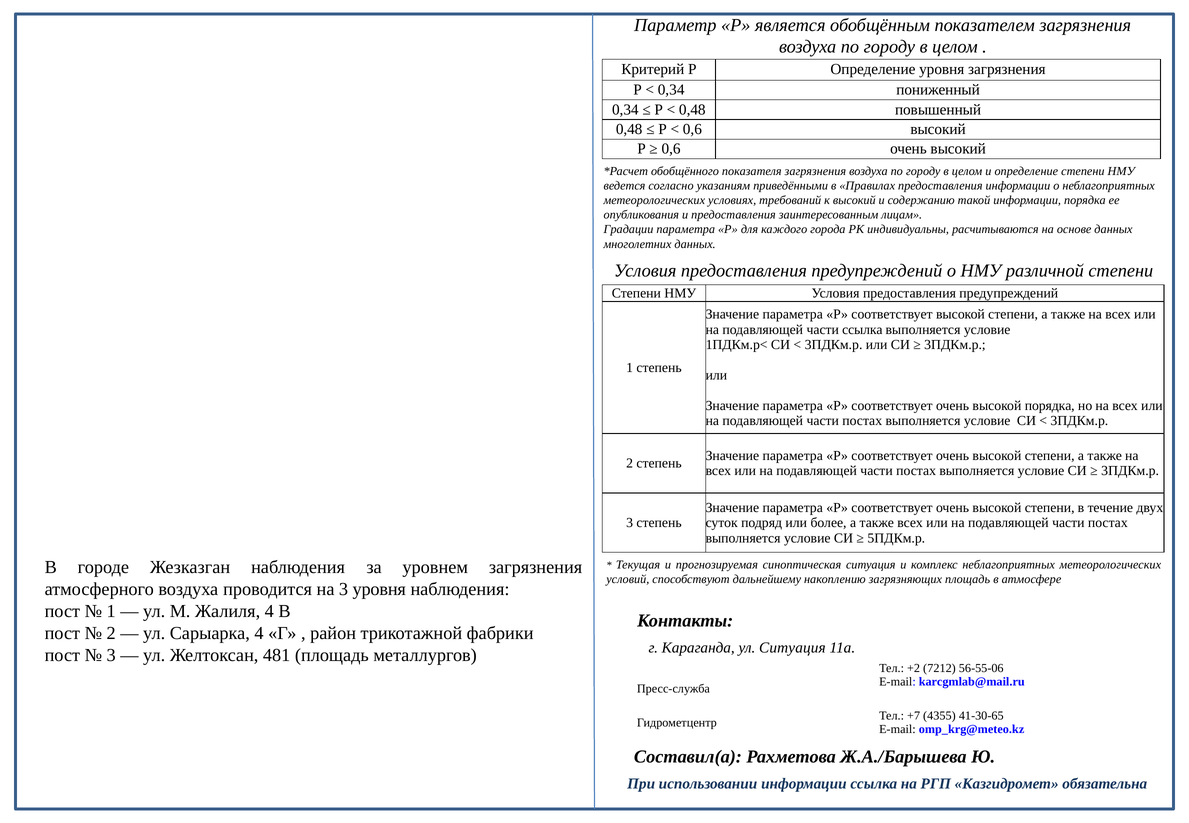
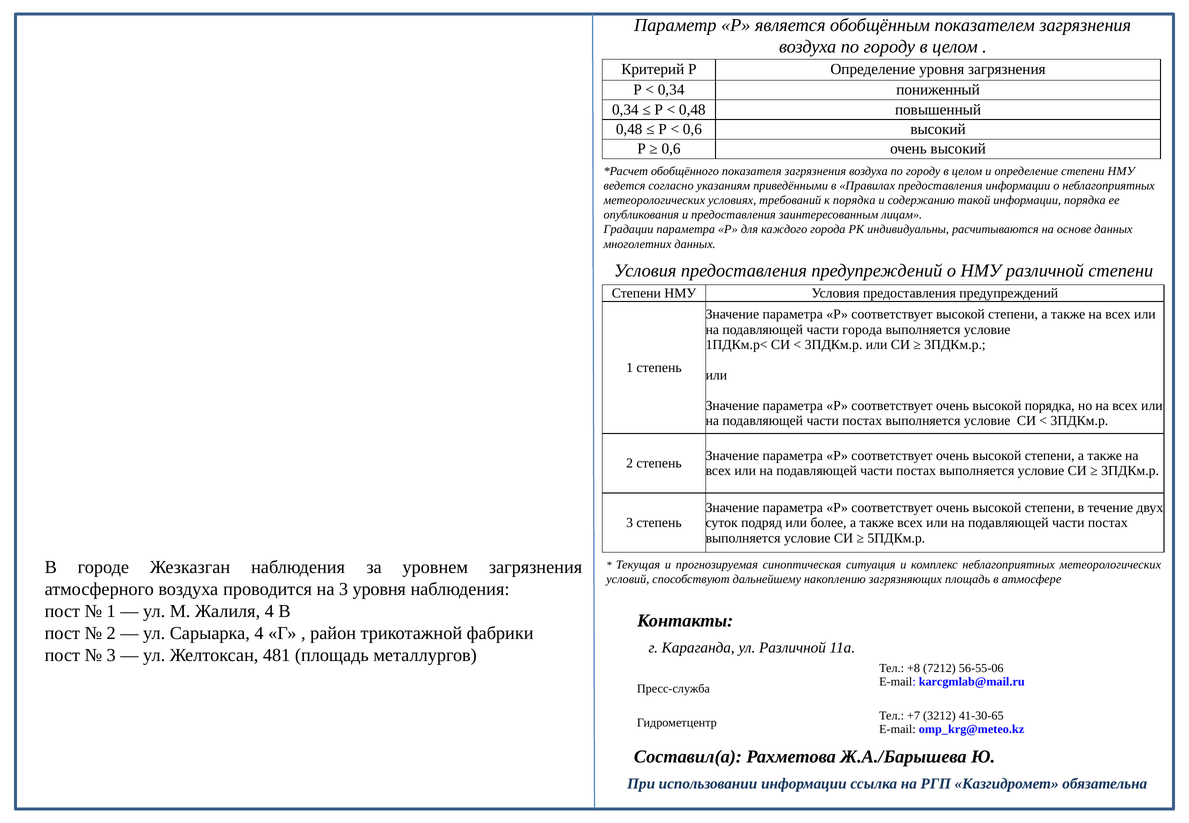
к высокий: высокий -> порядка (854, 200)
части ссылка: ссылка -> города (862, 330)
ул Ситуация: Ситуация -> Различной (792, 648)
+2: +2 -> +8 (914, 668)
4355: 4355 -> 3212 (939, 716)
